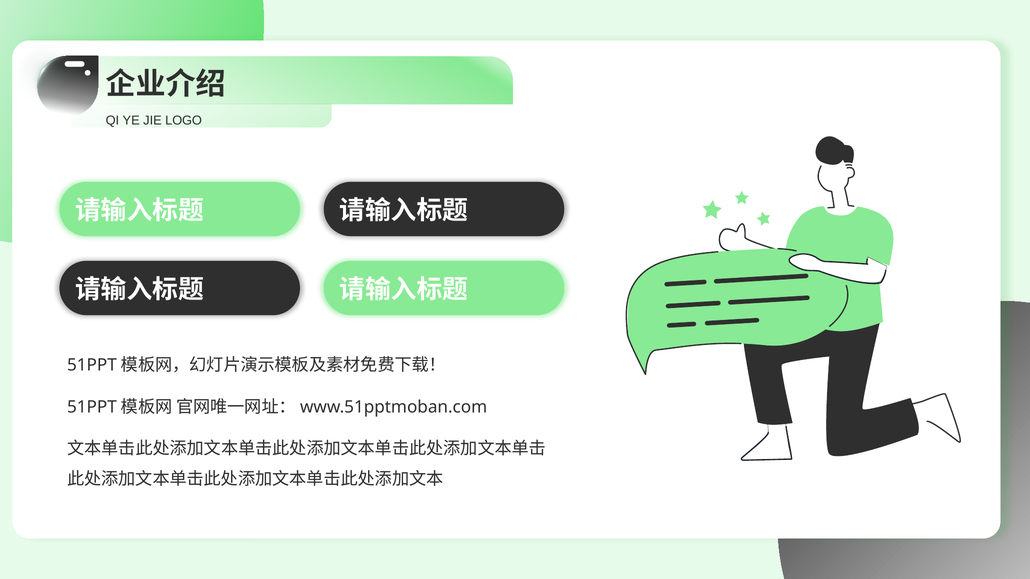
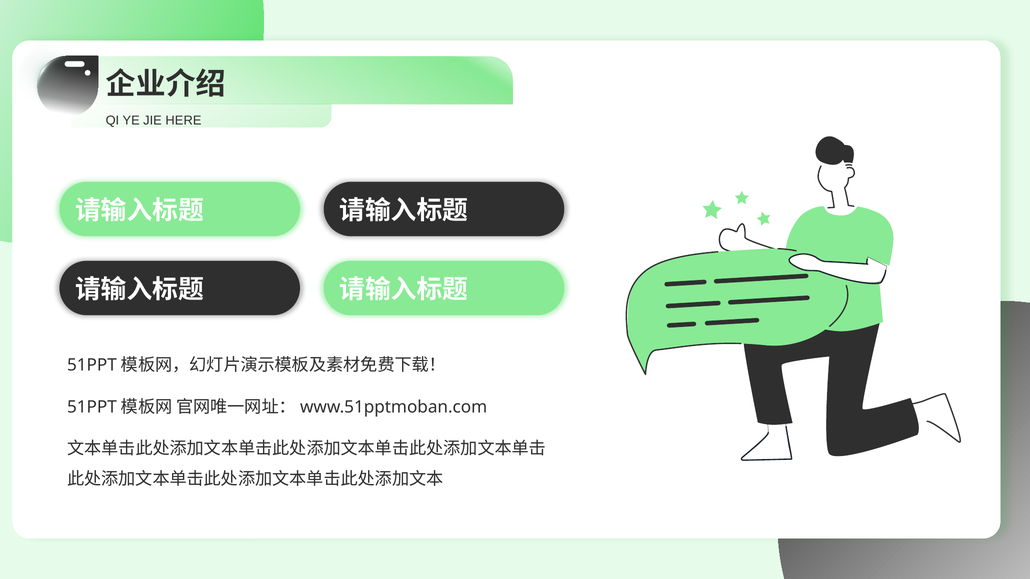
LOGO: LOGO -> HERE (183, 121)
